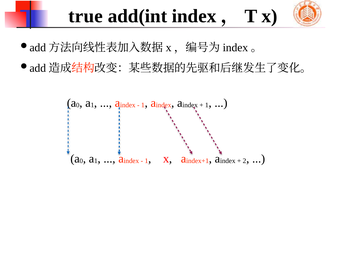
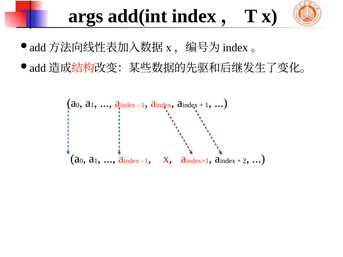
true: true -> args (86, 16)
